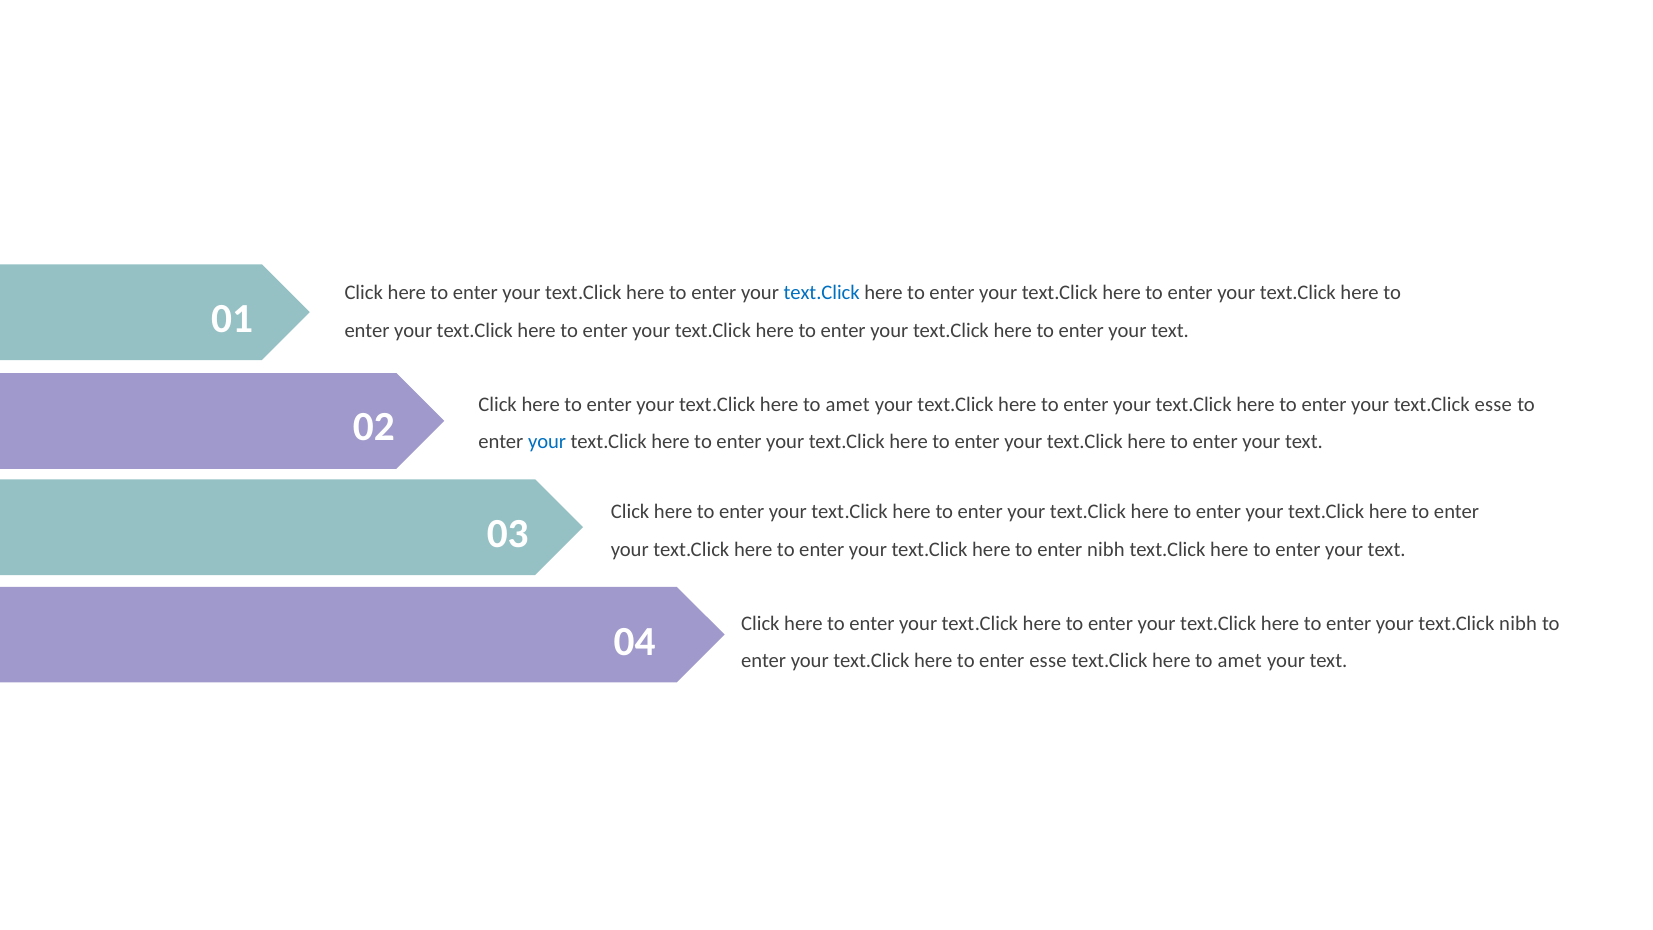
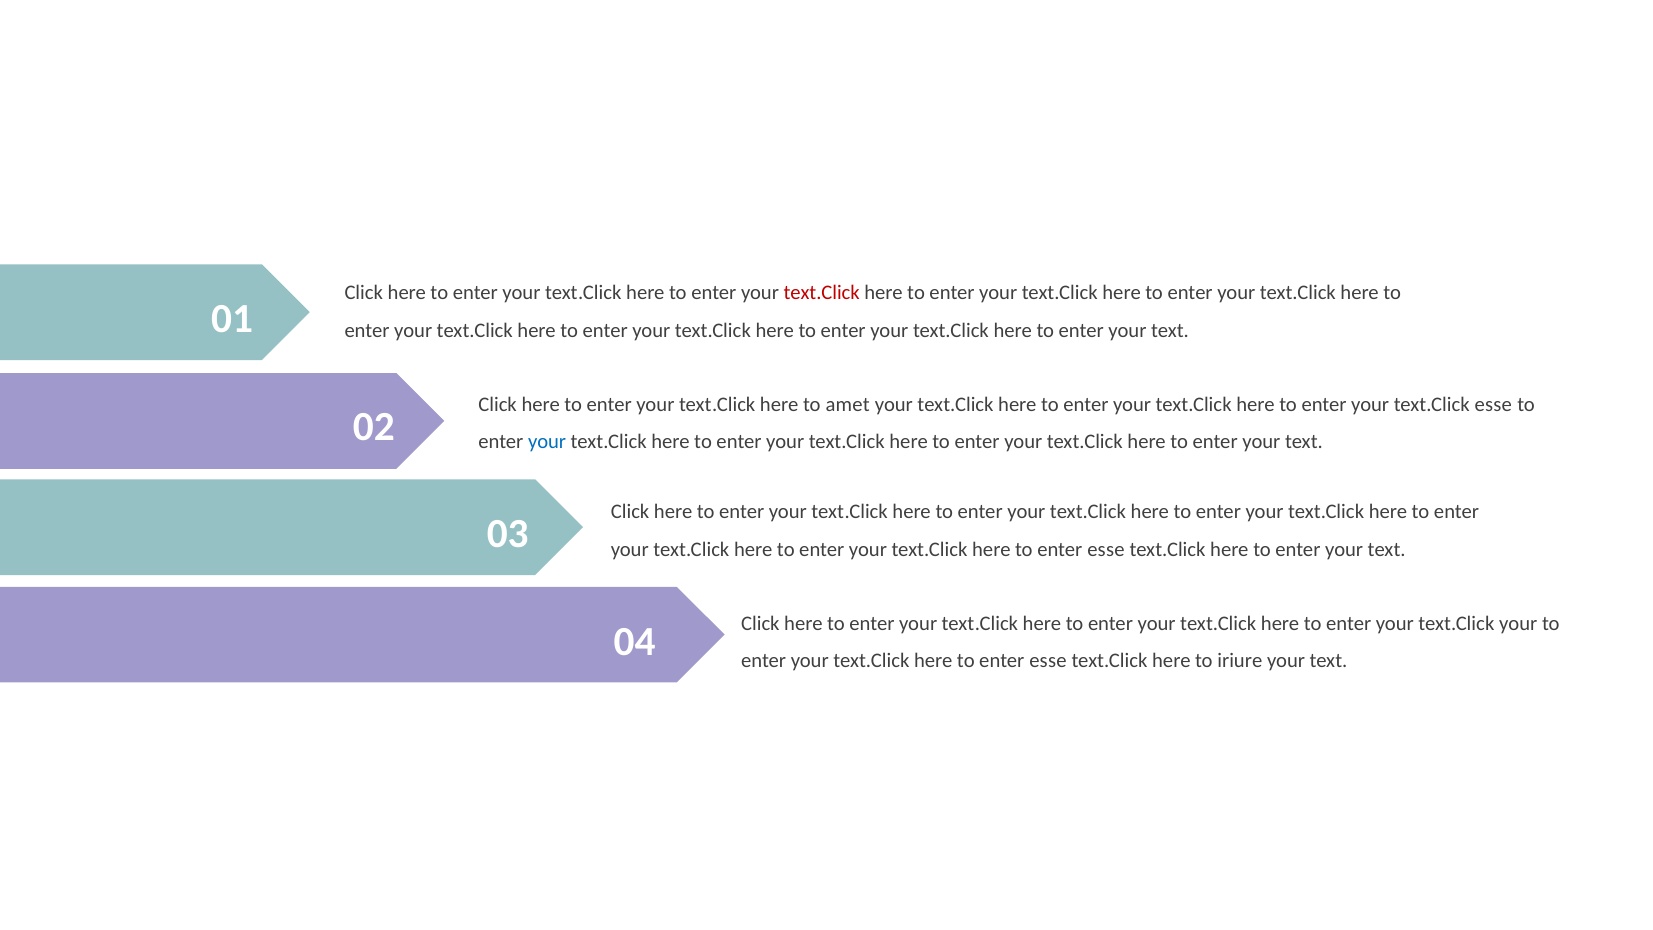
text.Click colour: blue -> red (822, 293)
nibh: nibh -> esse (1106, 549)
text.Click nibh: nibh -> your (1518, 623)
amet: amet -> iriure (1240, 660)
